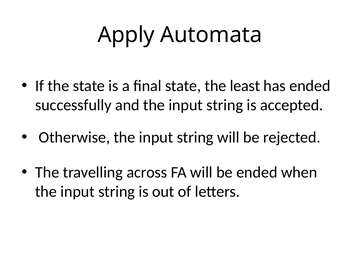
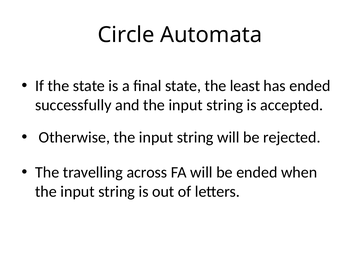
Apply: Apply -> Circle (126, 35)
